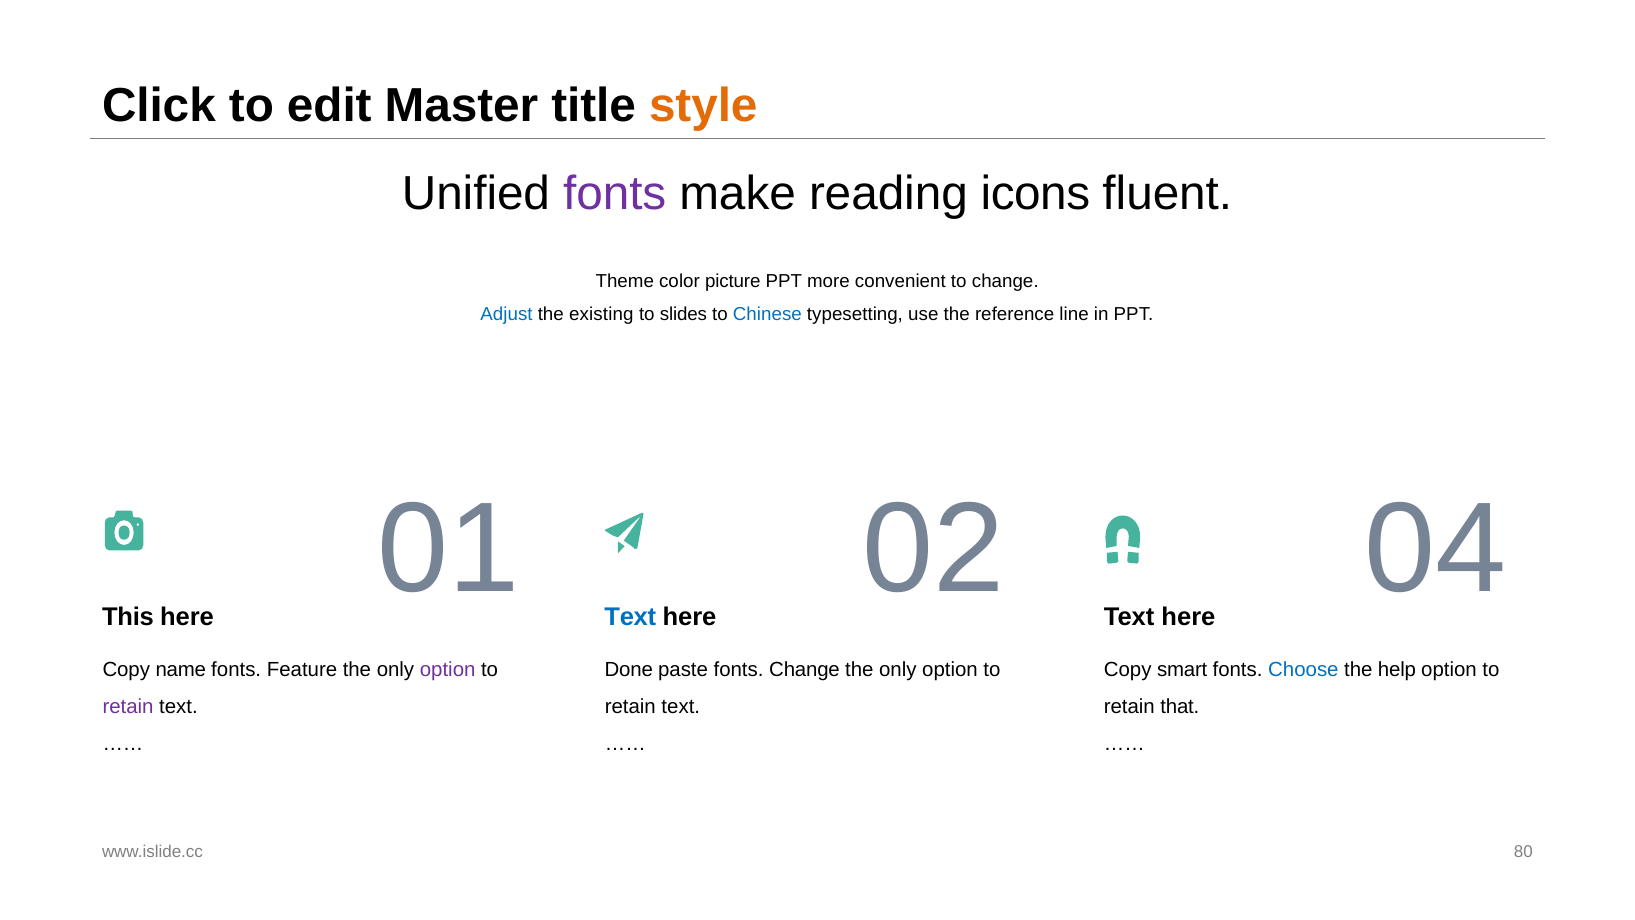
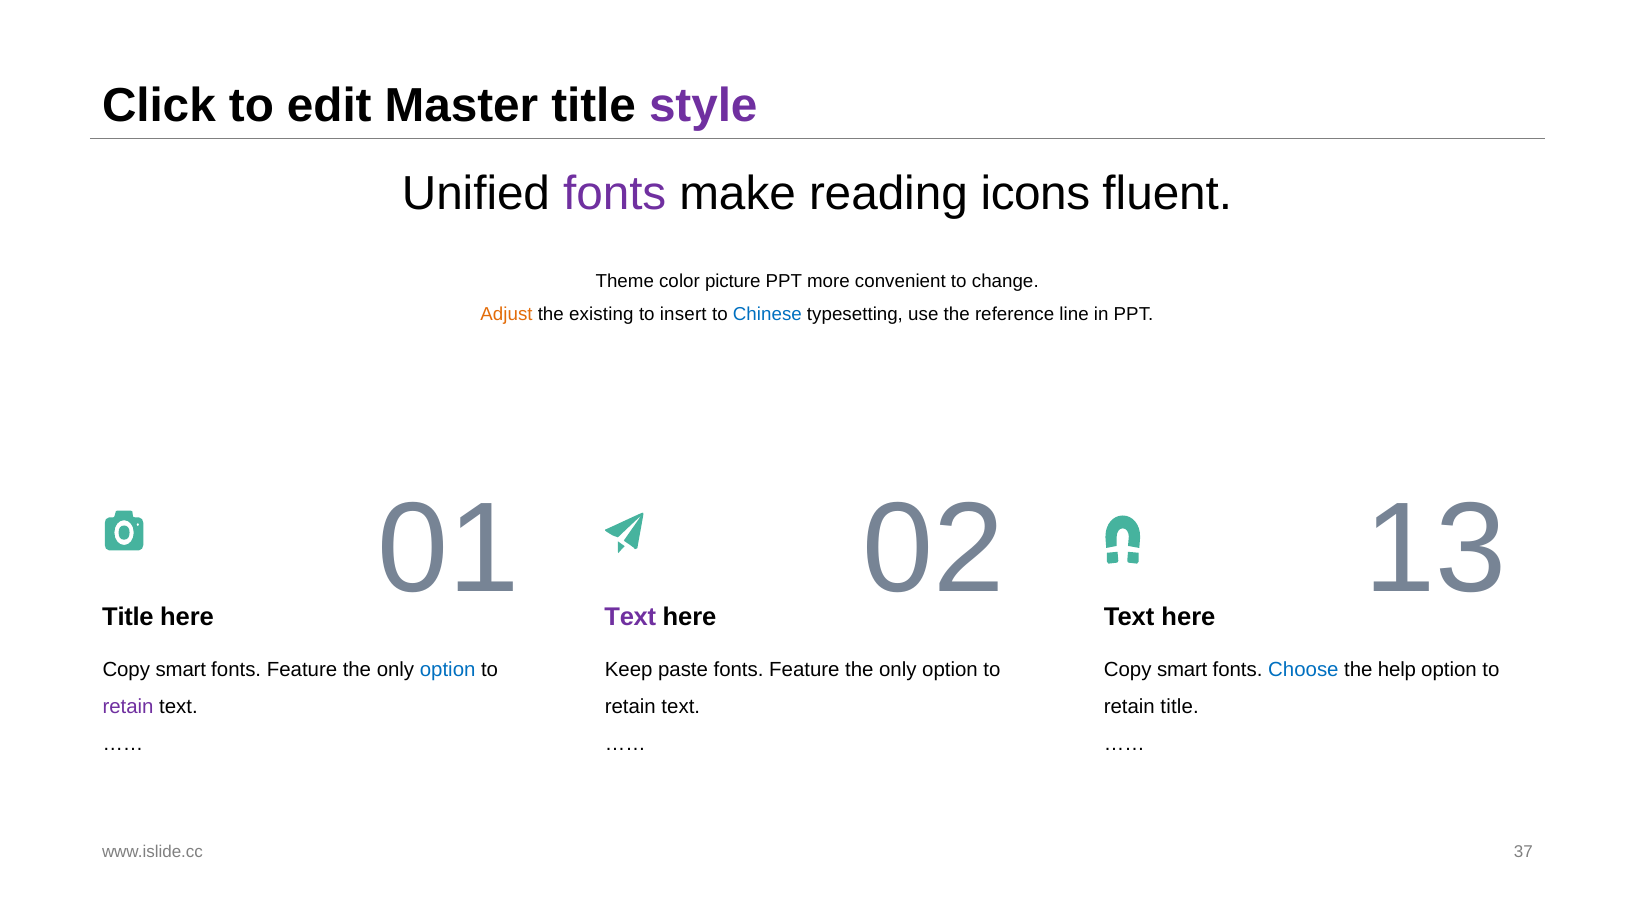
style colour: orange -> purple (703, 106)
Adjust colour: blue -> orange (507, 315)
slides: slides -> insert (683, 315)
04: 04 -> 13 (1435, 549)
This: This -> Title (128, 616)
Text colour: blue -> purple (630, 616)
name: name -> smart (181, 670)
option colour: purple -> blue (448, 670)
Done: Done -> Keep (629, 670)
paste fonts Change: Change -> Feature (804, 670)
retain that: that -> title (1180, 707)
80: 80 -> 37 (1523, 852)
